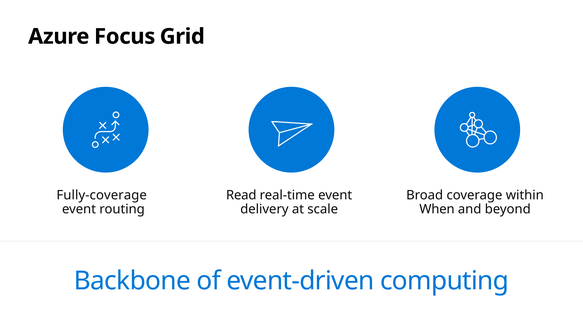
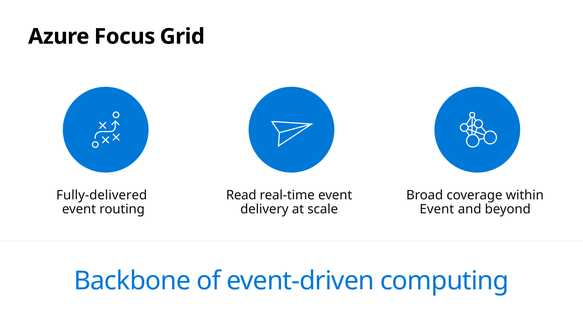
Fully-coverage: Fully-coverage -> Fully-delivered (102, 195)
When: When -> Event (437, 209)
